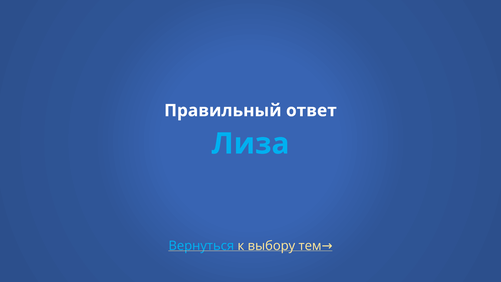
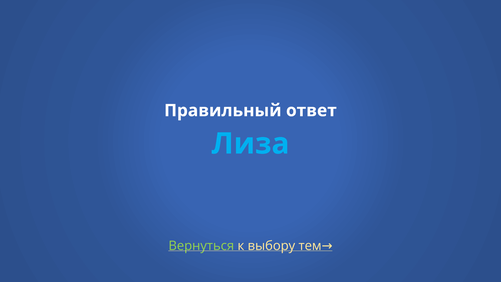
Вернуться colour: light blue -> light green (201, 246)
